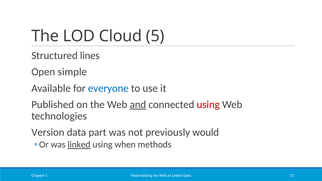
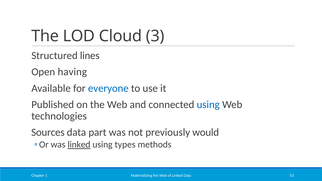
5: 5 -> 3 (155, 36)
simple: simple -> having (72, 72)
and underline: present -> none (138, 105)
using colour: red -> blue (208, 105)
Version: Version -> Sources (48, 132)
when: when -> types (125, 145)
